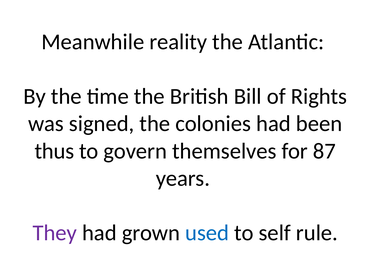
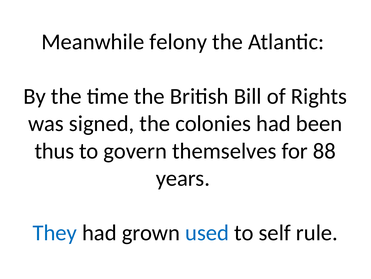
reality: reality -> felony (178, 42)
87: 87 -> 88 (324, 151)
They colour: purple -> blue (55, 232)
